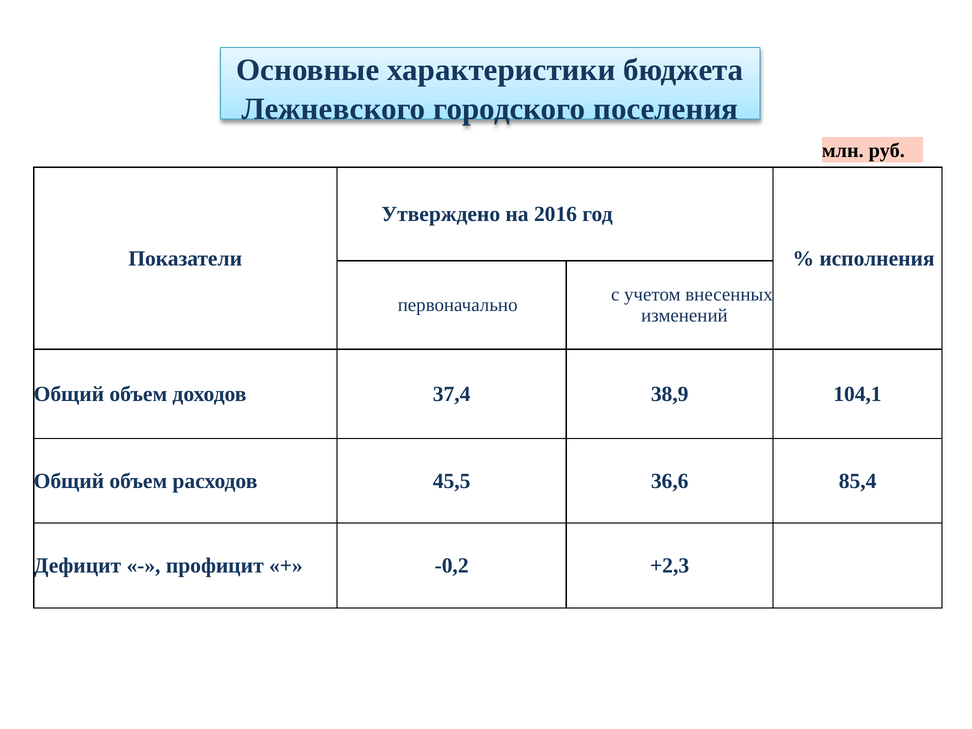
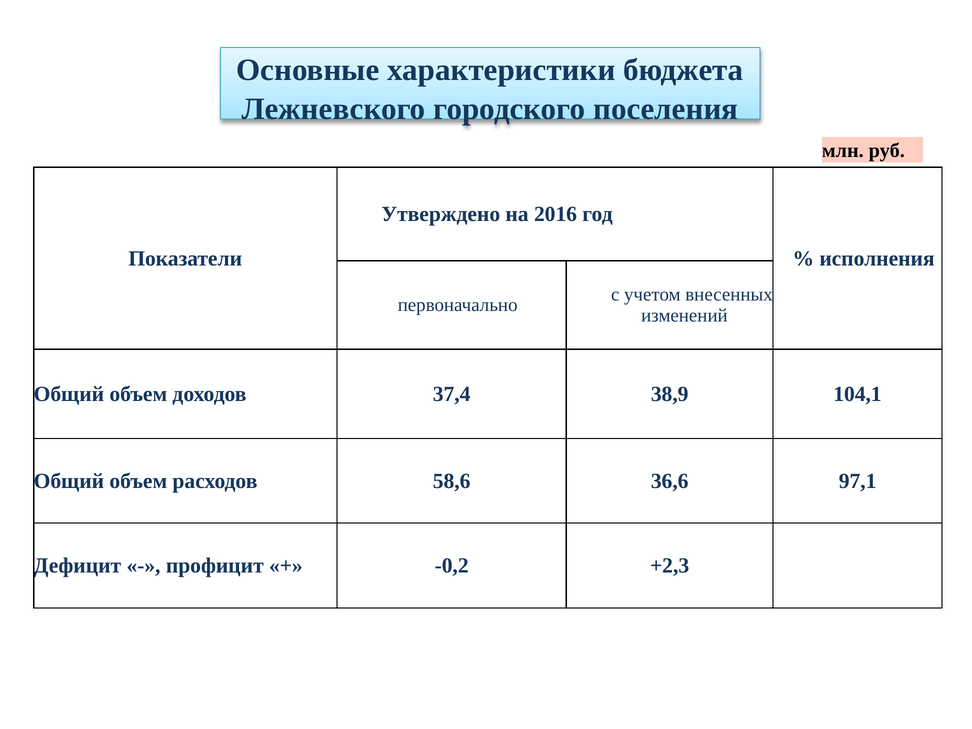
45,5: 45,5 -> 58,6 (452, 481)
85,4: 85,4 -> 97,1 (858, 481)
